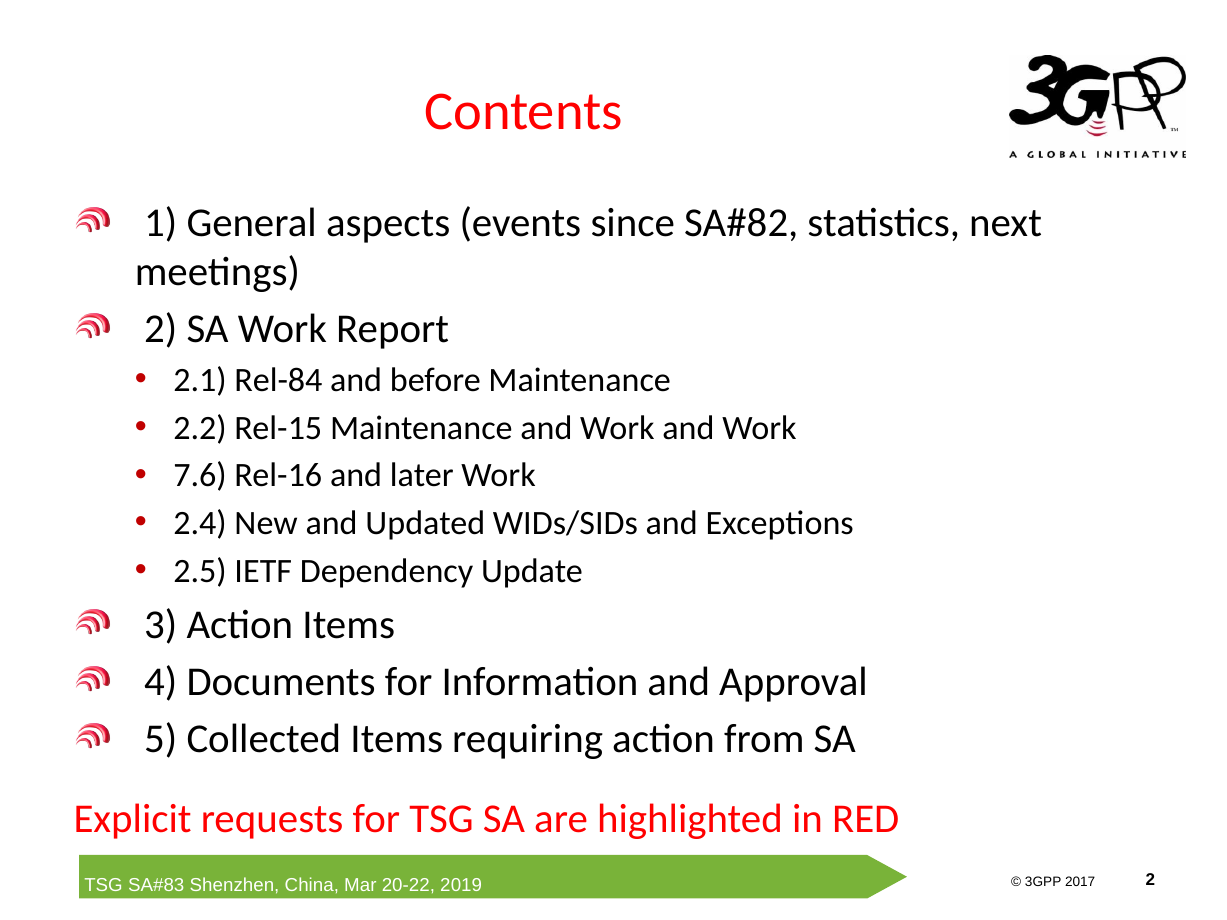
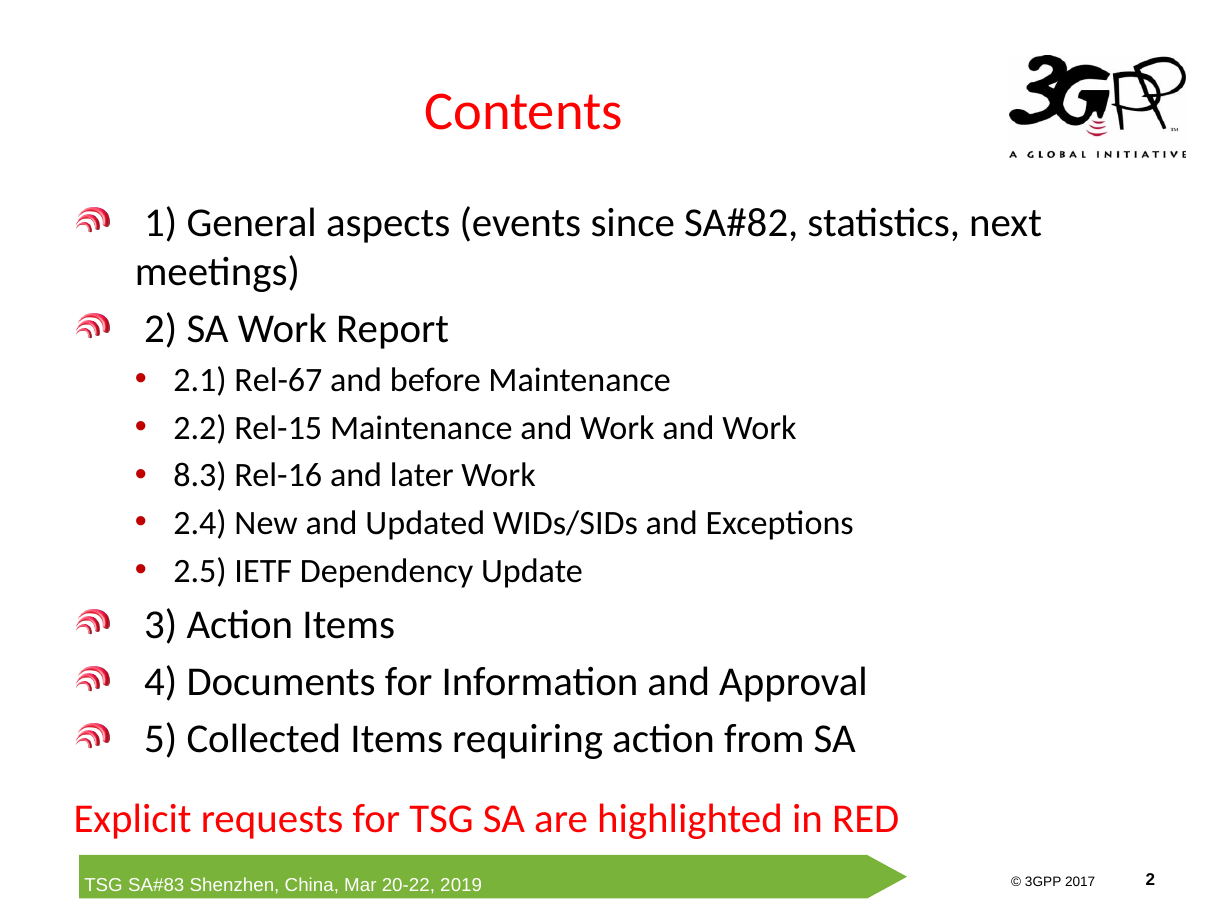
Rel-84: Rel-84 -> Rel-67 (278, 380)
7.6: 7.6 -> 8.3 (200, 476)
